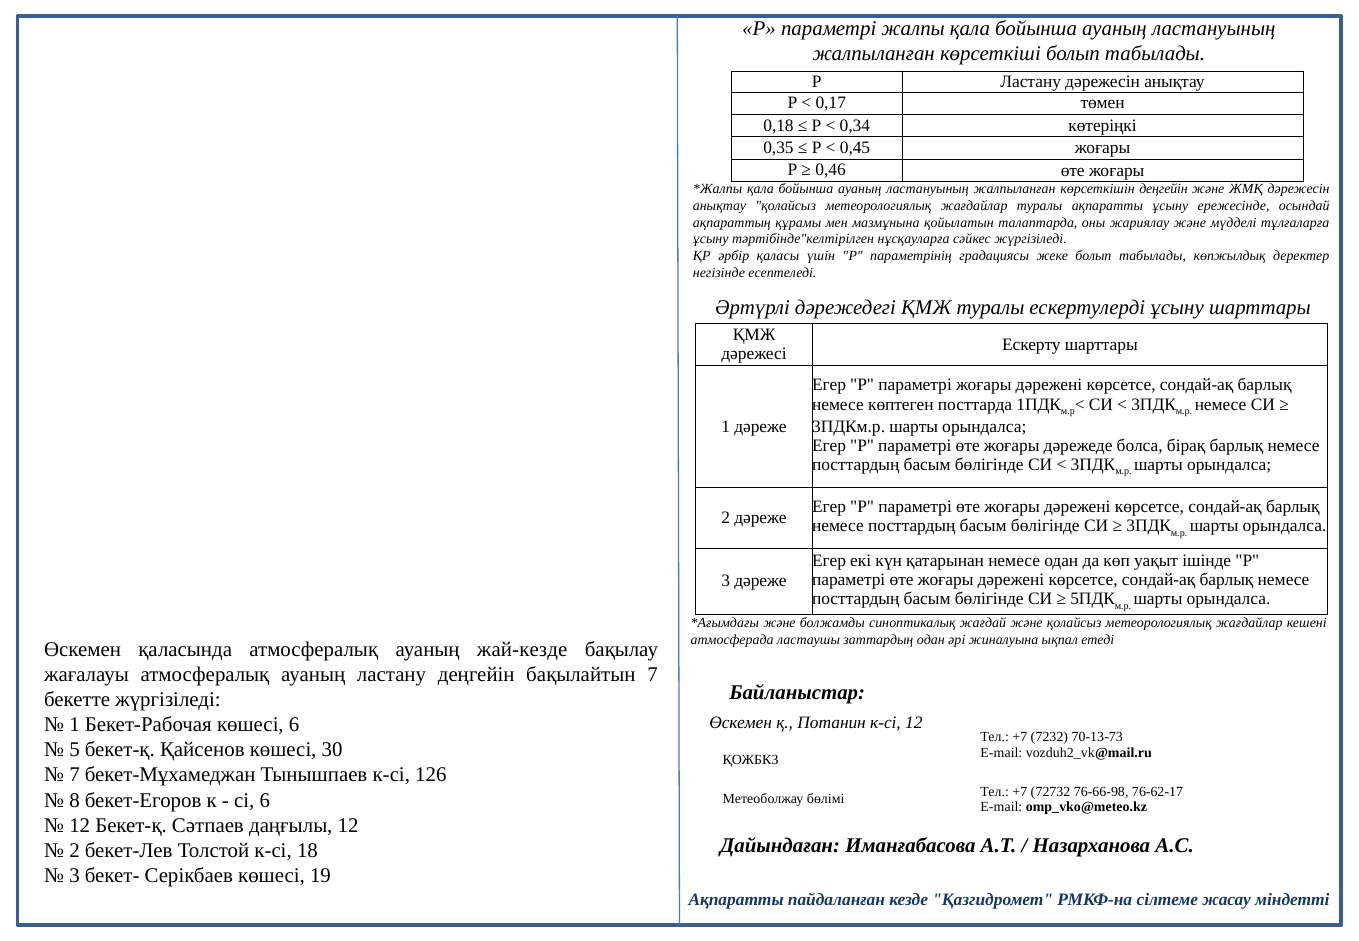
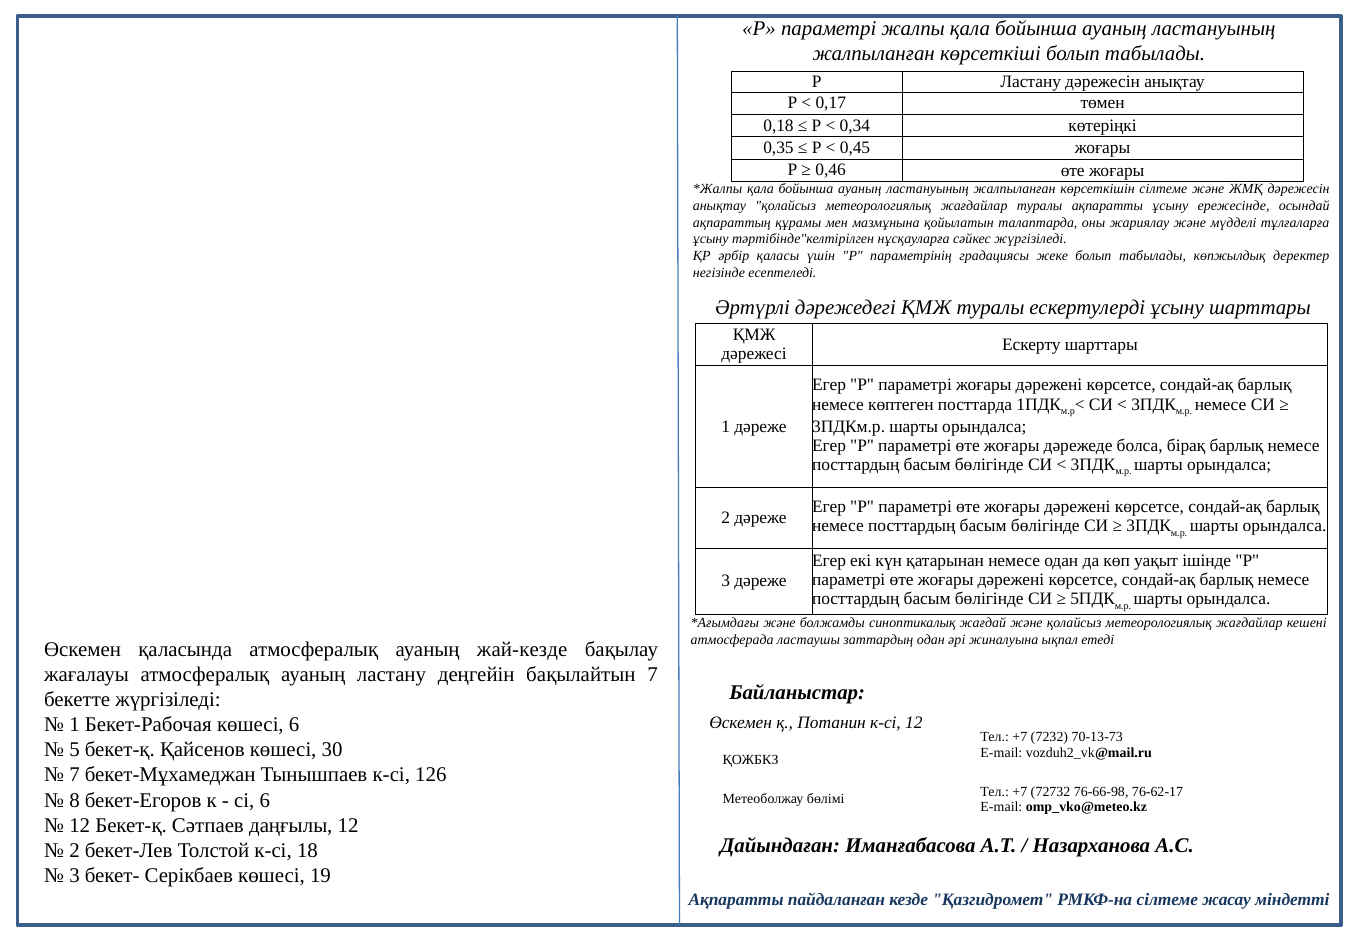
көрсеткішін деңгейін: деңгейін -> сілтеме (1163, 189)
